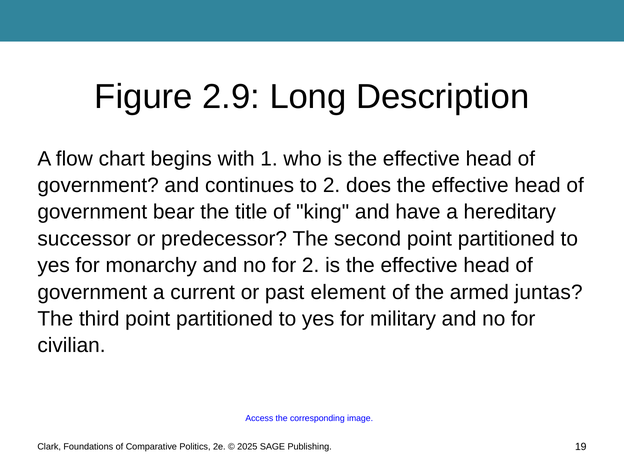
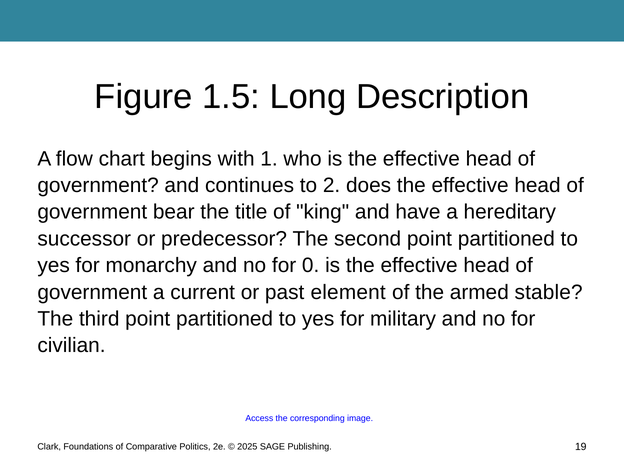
2.9: 2.9 -> 1.5 (231, 97)
for 2: 2 -> 0 (311, 265)
juntas: juntas -> stable (549, 292)
